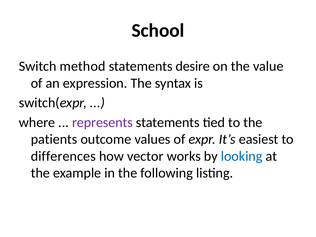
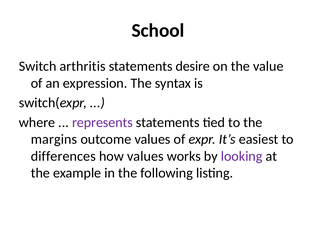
method: method -> arthritis (83, 66)
patients: patients -> margins (54, 139)
how vector: vector -> values (145, 156)
looking colour: blue -> purple (242, 156)
